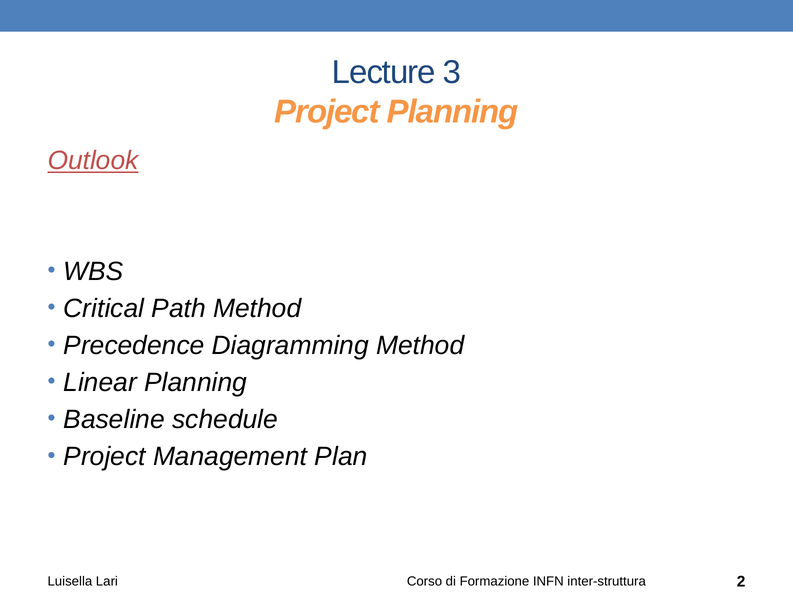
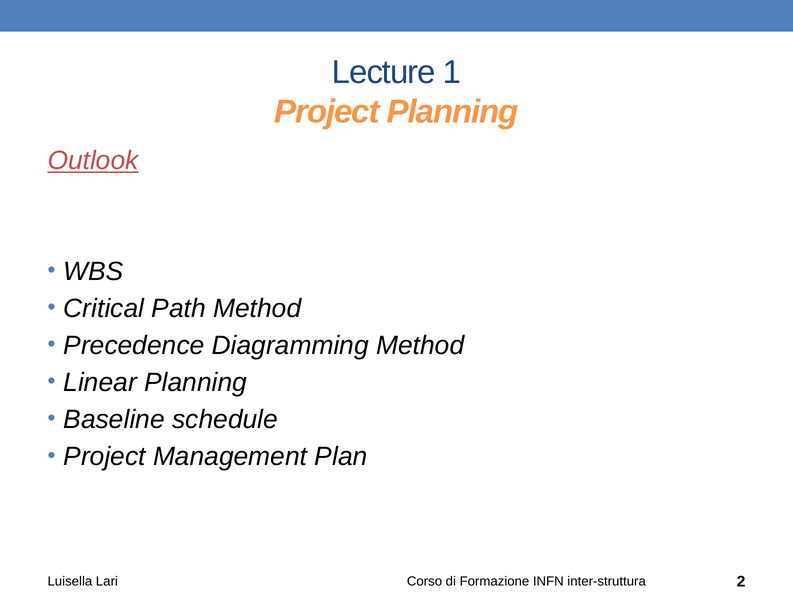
3: 3 -> 1 (452, 72)
